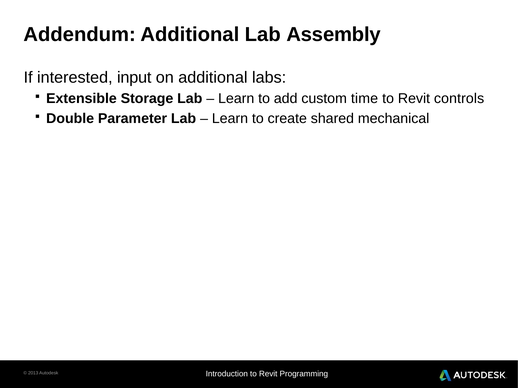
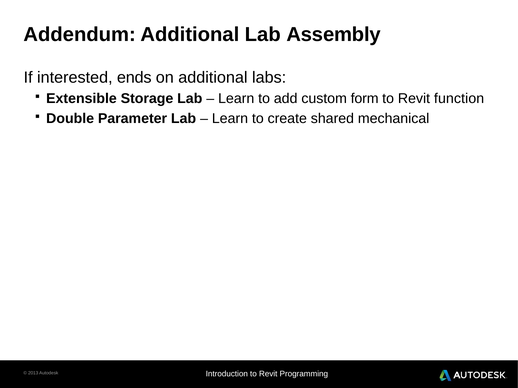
input: input -> ends (134, 78)
time: time -> form (365, 99)
controls: controls -> function (459, 99)
